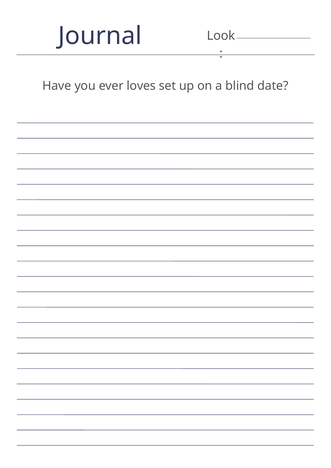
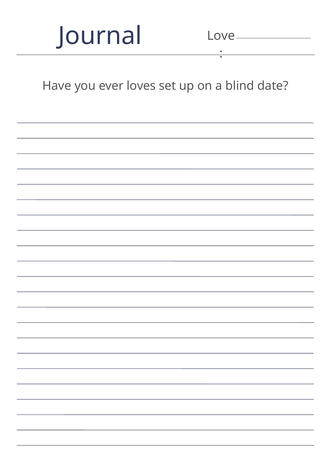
Look: Look -> Love (221, 36)
